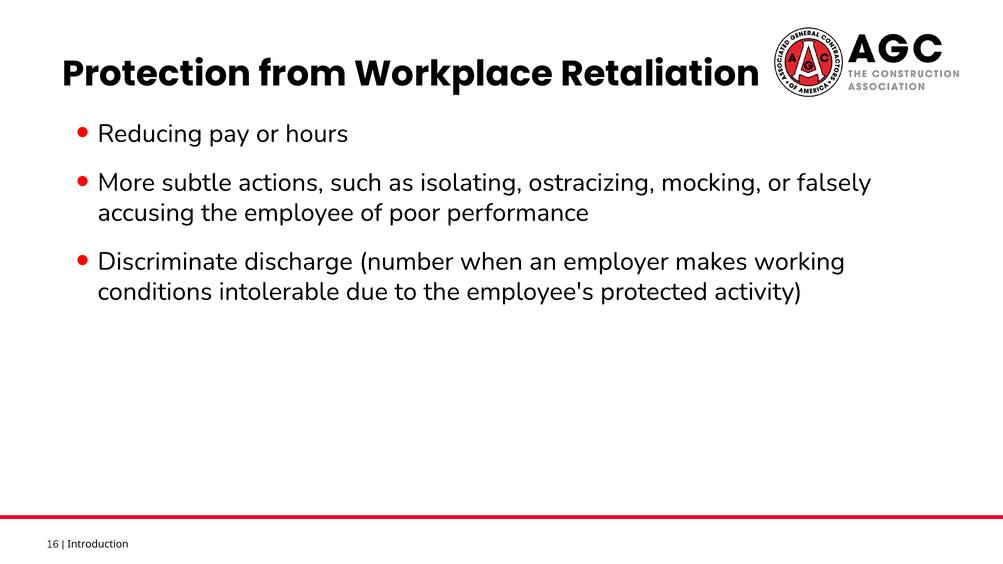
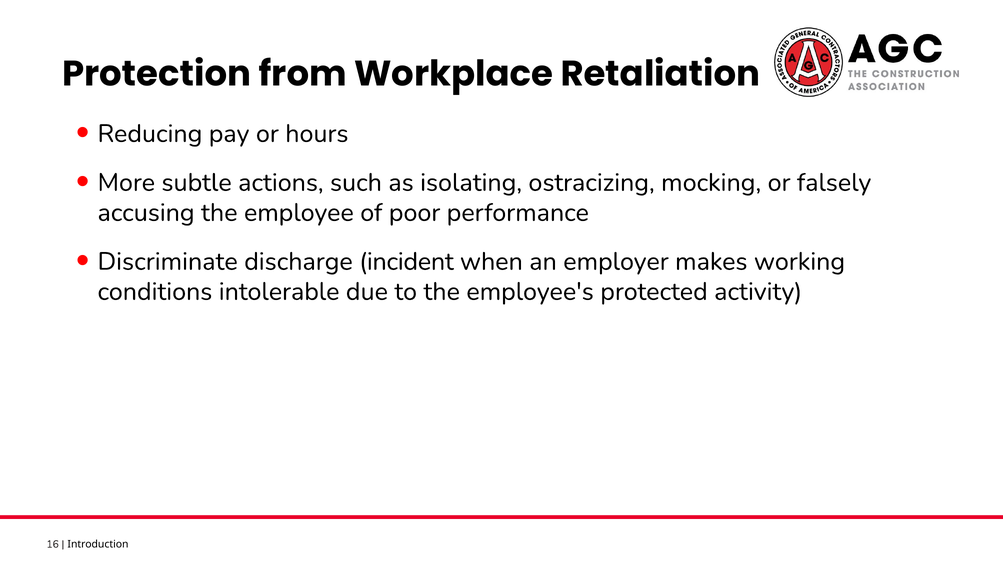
number: number -> incident (406, 262)
